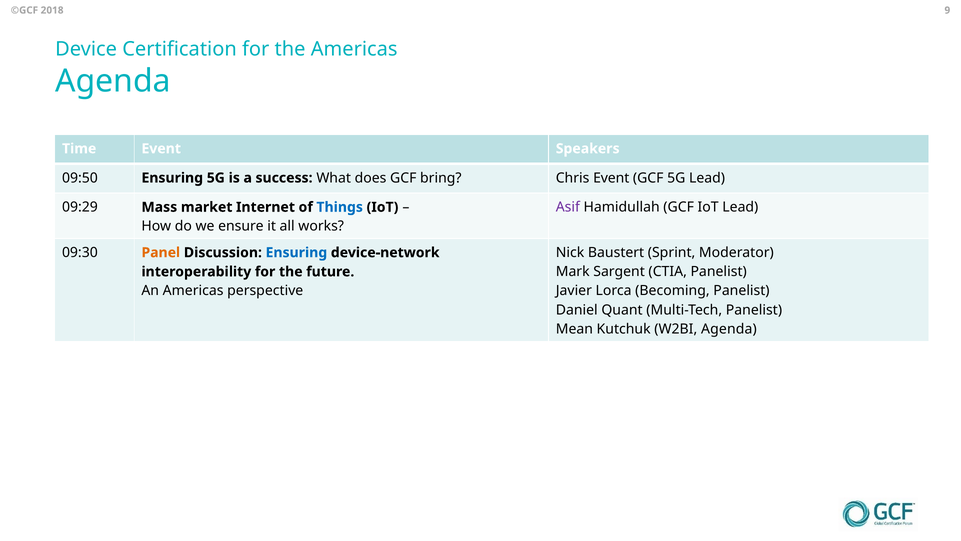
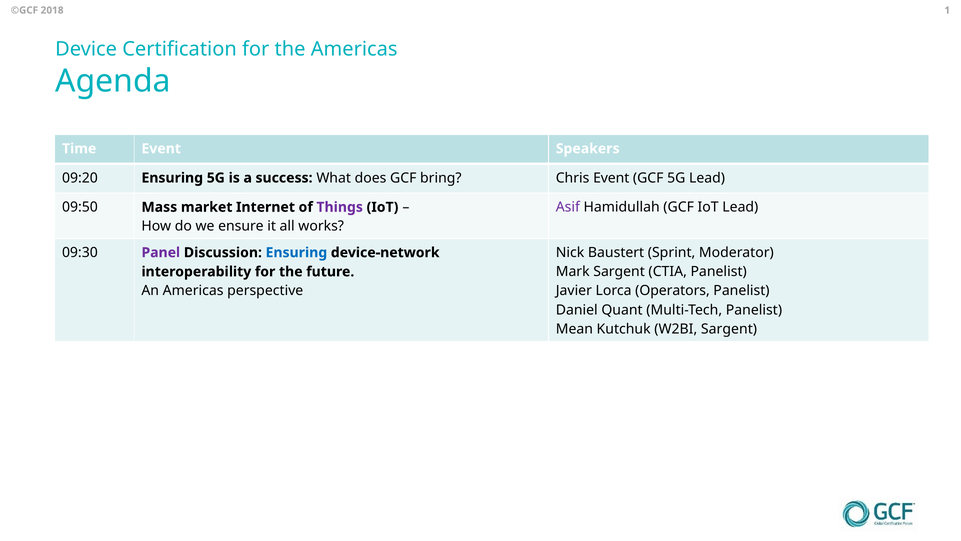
9: 9 -> 1 (947, 10)
09:50: 09:50 -> 09:20 (80, 178)
09:29: 09:29 -> 09:50 (80, 207)
Things colour: blue -> purple (340, 207)
Panel colour: orange -> purple (161, 252)
Becoming: Becoming -> Operators (672, 291)
W2BI Agenda: Agenda -> Sargent (729, 329)
